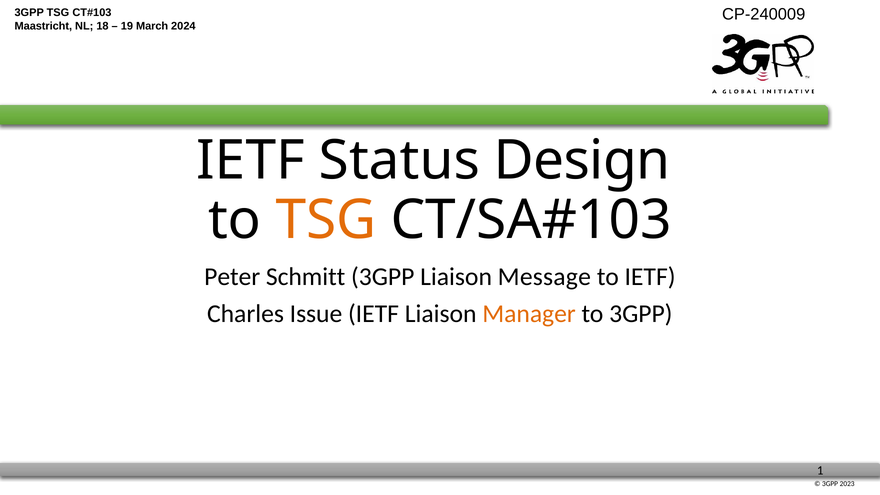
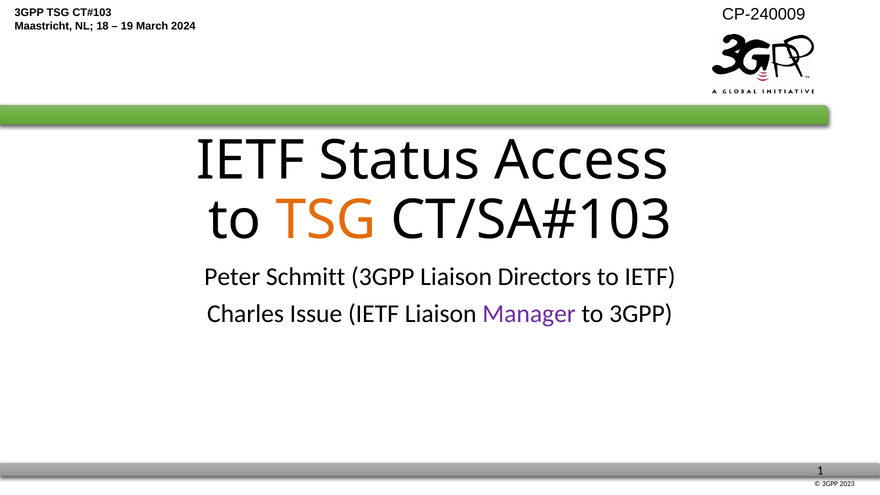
Design: Design -> Access (581, 161)
Message: Message -> Directors (545, 277)
Manager colour: orange -> purple (529, 314)
